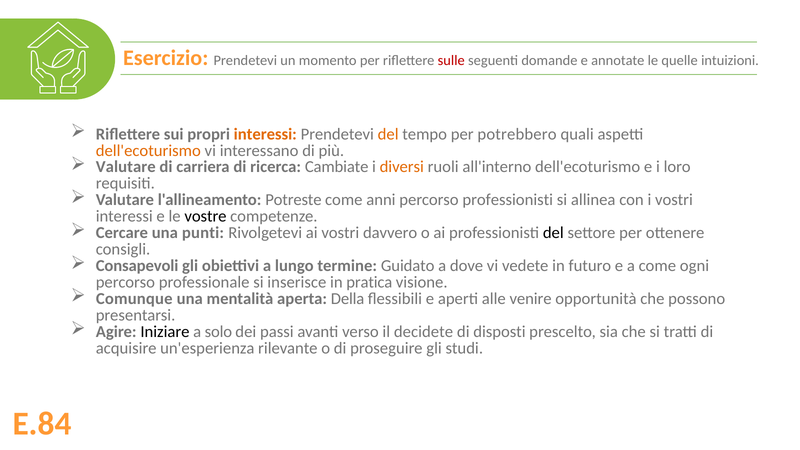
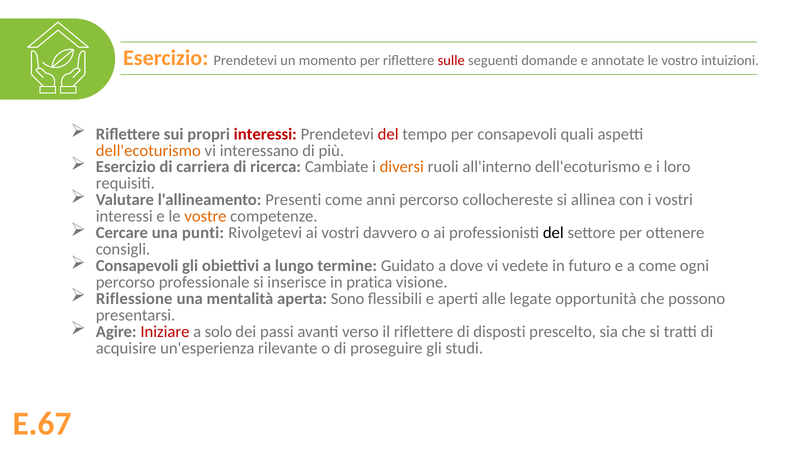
quelle: quelle -> vostro (680, 60)
interessi colour: orange -> red (265, 134)
del colour: orange -> red (388, 134)
per potrebbero: potrebbero -> consapevoli (517, 134)
Valutare: Valutare -> Esercizio (126, 167)
Potreste: Potreste -> Presenti (293, 200)
percorso professionisti: professionisti -> collochereste (508, 200)
vostre colour: black -> orange (205, 216)
Comunque: Comunque -> Riflessione (134, 299)
Della: Della -> Sono (348, 299)
venire: venire -> legate (531, 299)
Iniziare colour: black -> red (165, 332)
il decidete: decidete -> riflettere (424, 332)
E.84: E.84 -> E.67 (42, 424)
